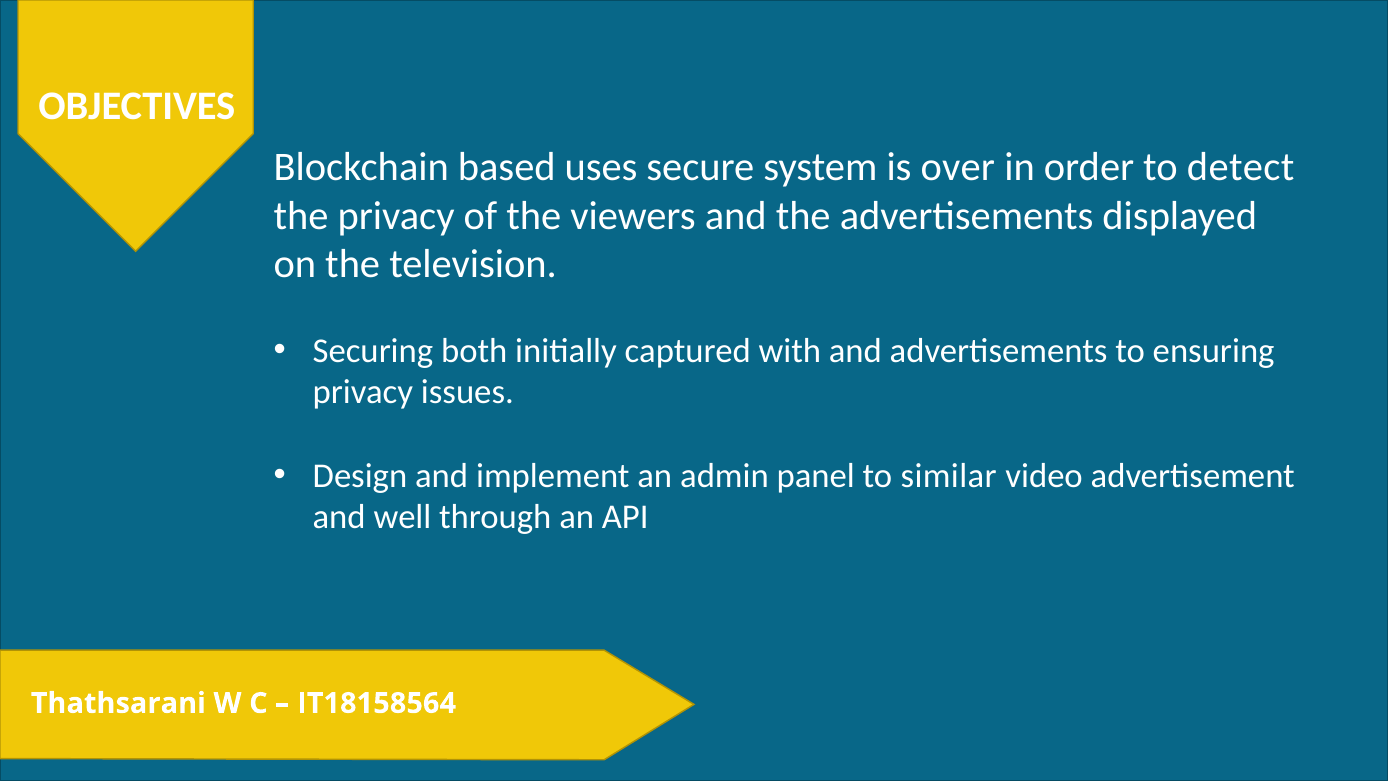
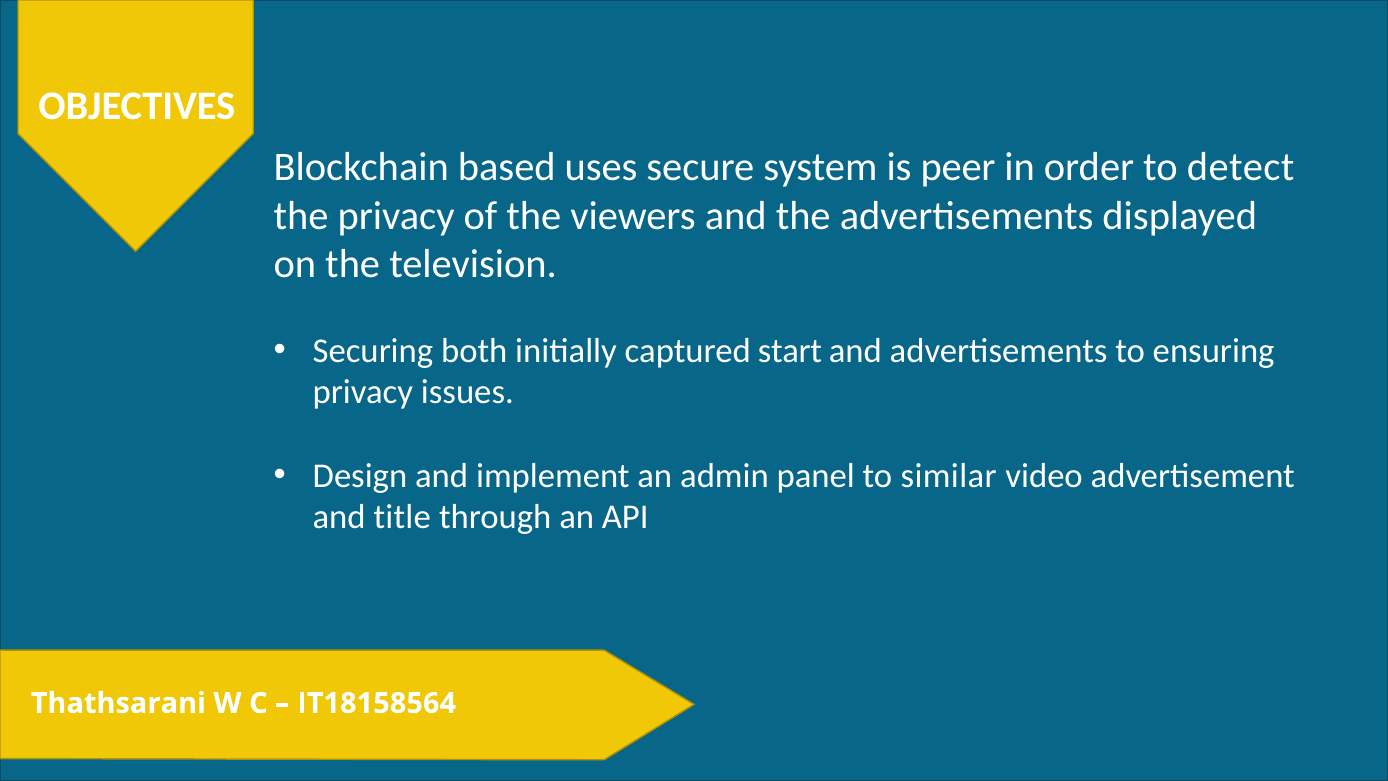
over: over -> peer (958, 167)
with: with -> start (790, 351)
well: well -> title (402, 517)
